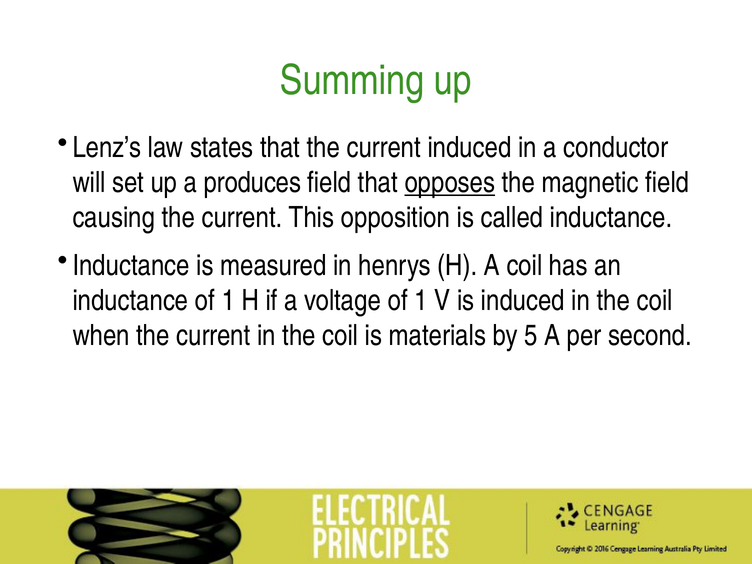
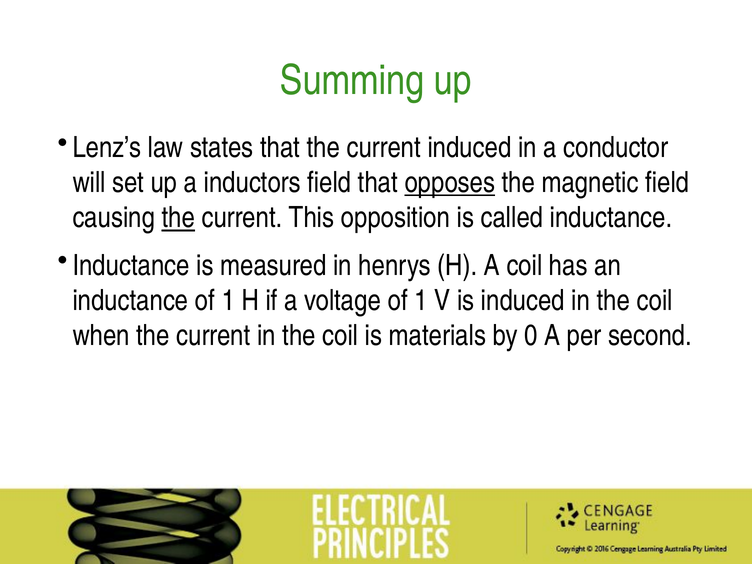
produces: produces -> inductors (252, 183)
the underline: none -> present (178, 218)
5: 5 -> 0 (531, 336)
